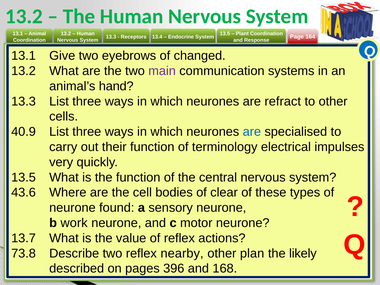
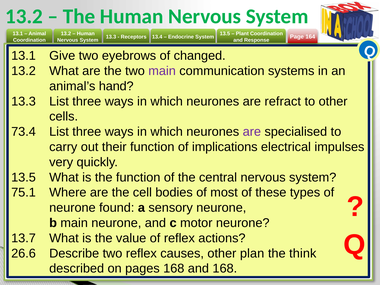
40.9: 40.9 -> 73.4 (24, 132)
are colour: blue -> purple (252, 132)
terminology: terminology -> implications (225, 147)
43.6: 43.6 -> 75.1 (24, 193)
clear: clear -> most (224, 193)
b work: work -> main (74, 223)
73.8: 73.8 -> 26.6 (24, 253)
nearby: nearby -> causes (182, 253)
likely: likely -> think (303, 253)
pages 396: 396 -> 168 (174, 269)
